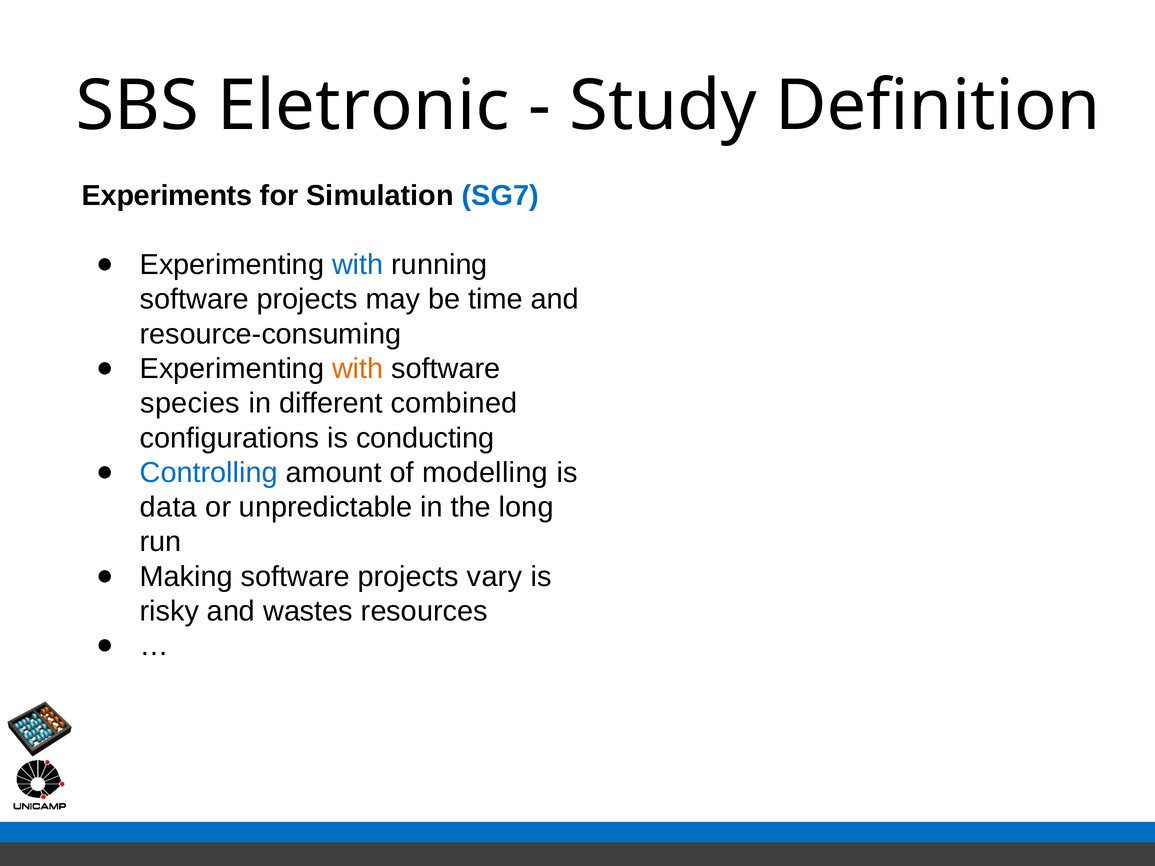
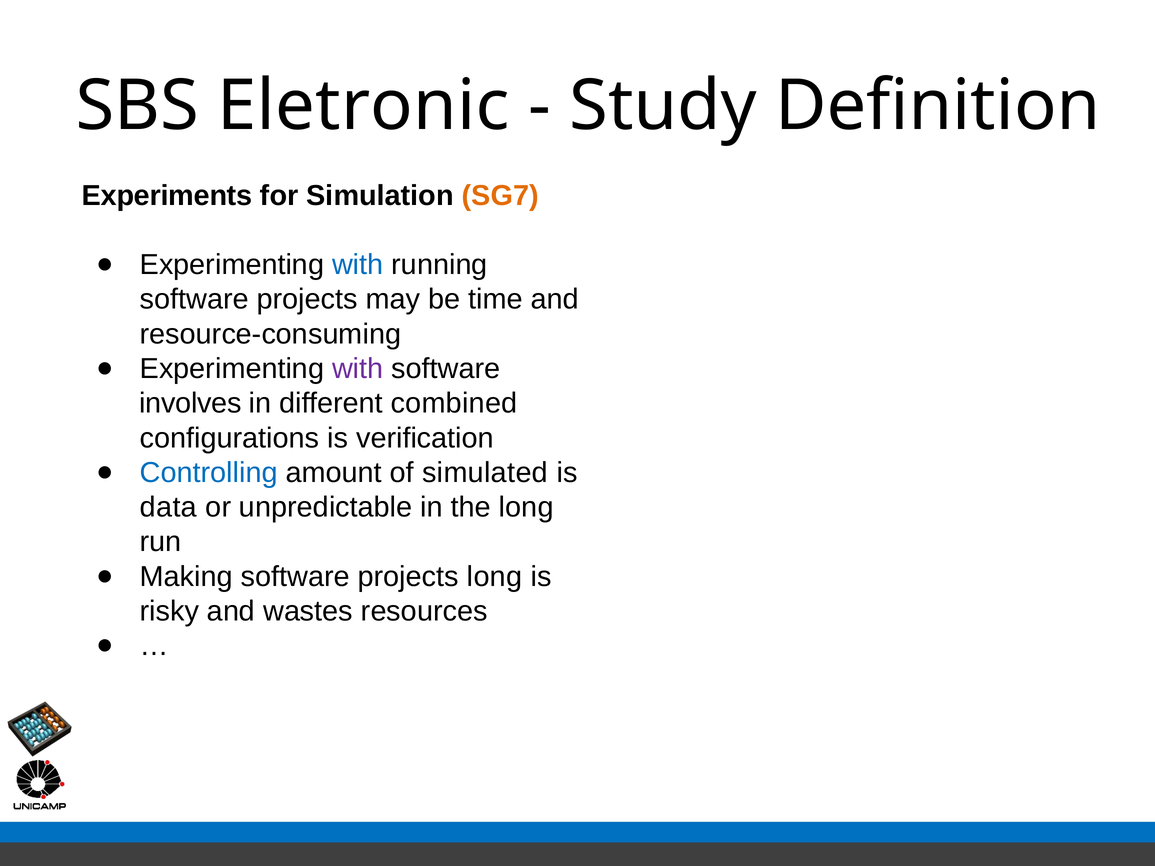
SG7 colour: blue -> orange (500, 196)
with colour: orange -> purple (358, 369)
species: species -> involves (190, 403)
conducting: conducting -> verification (425, 438)
modelling: modelling -> simulated (485, 473)
projects vary: vary -> long (495, 577)
